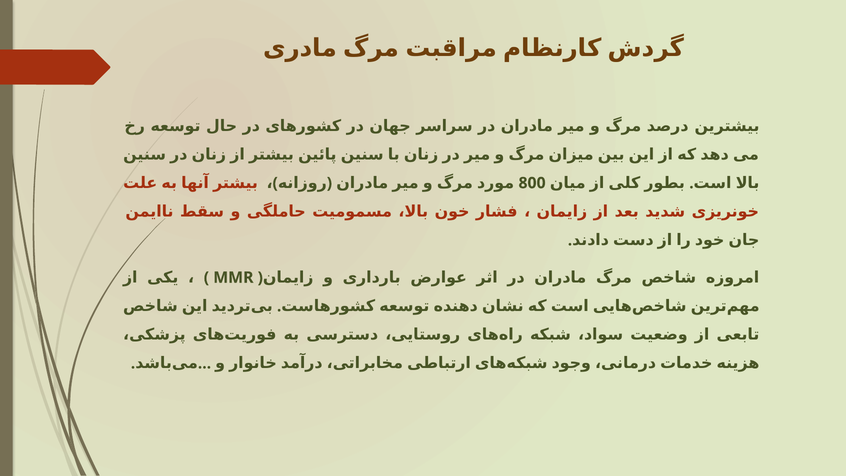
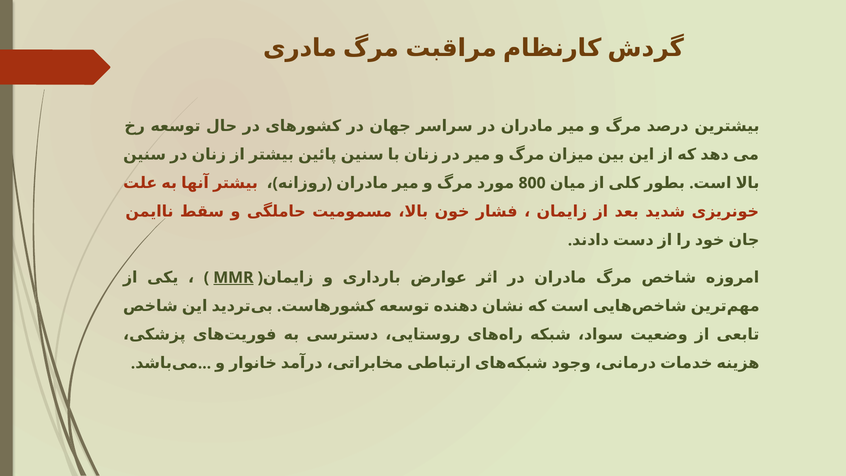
MMR underline: none -> present (233, 277)
